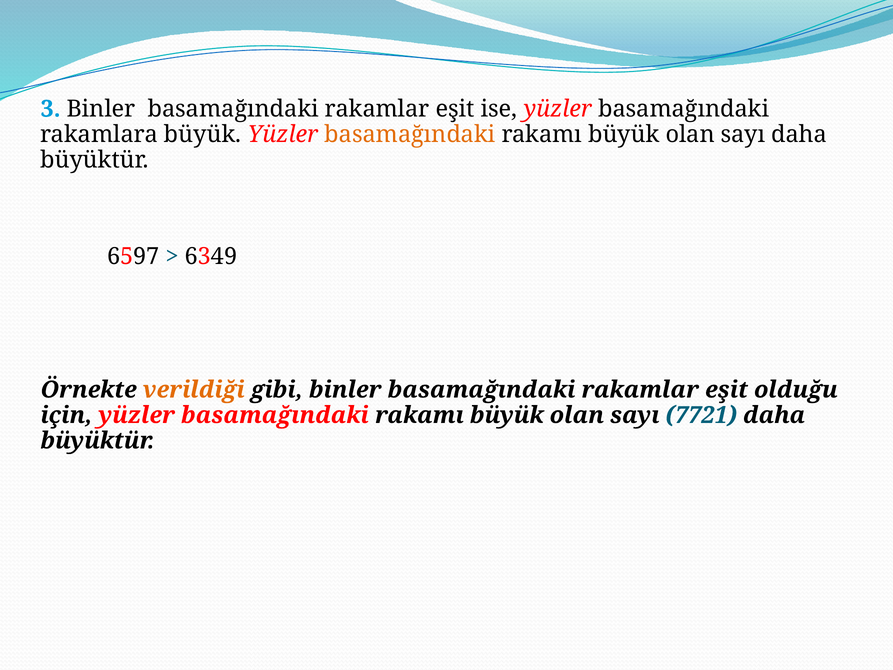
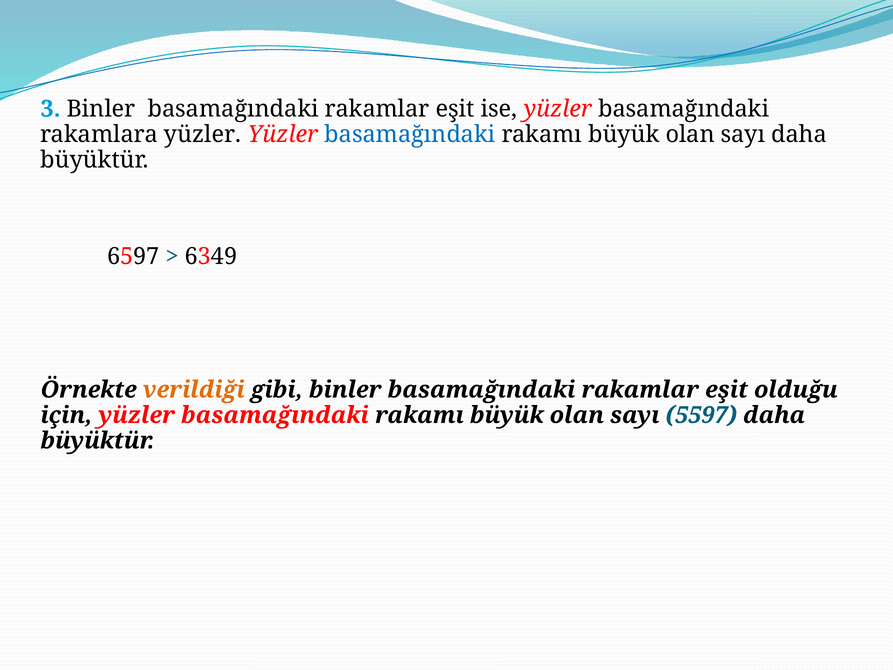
rakamlara büyük: büyük -> yüzler (203, 134)
basamağındaki colour: orange -> blue (410, 134)
7721: 7721 -> 5597 (701, 415)
